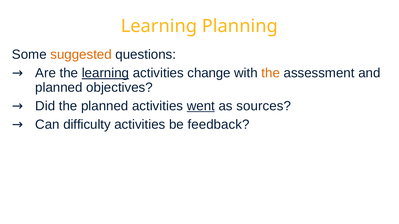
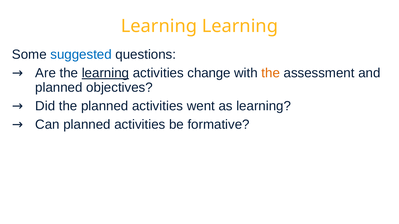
Learning Planning: Planning -> Learning (240, 26)
suggested colour: orange -> blue (81, 55)
went underline: present -> none (201, 106)
as sources: sources -> learning (264, 106)
Can difficulty: difficulty -> planned (87, 125)
feedback: feedback -> formative (219, 125)
